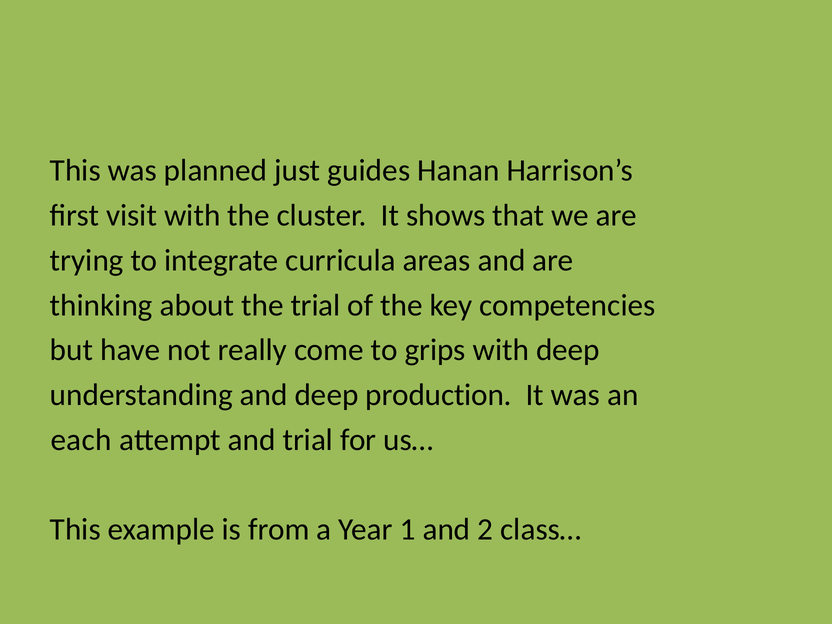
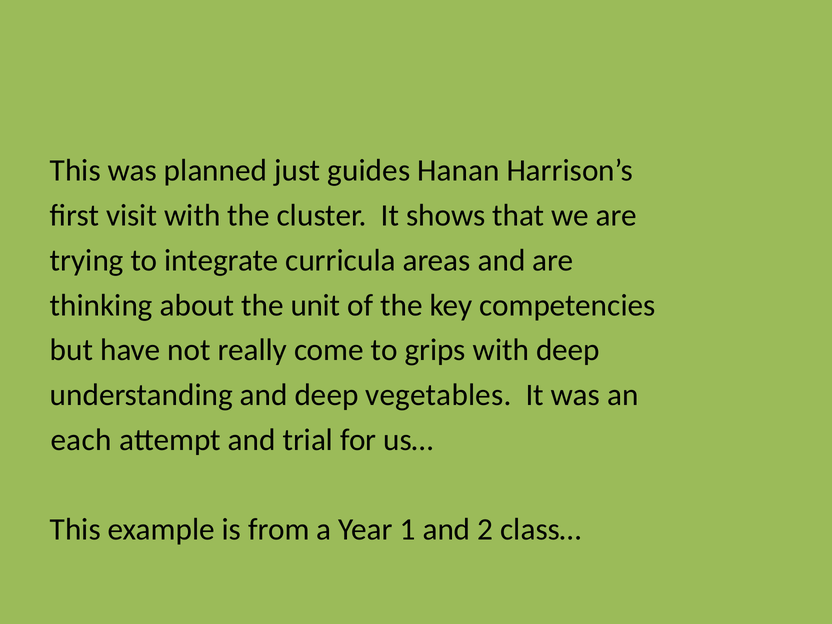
the trial: trial -> unit (316, 305)
production: production -> vegetables (438, 395)
